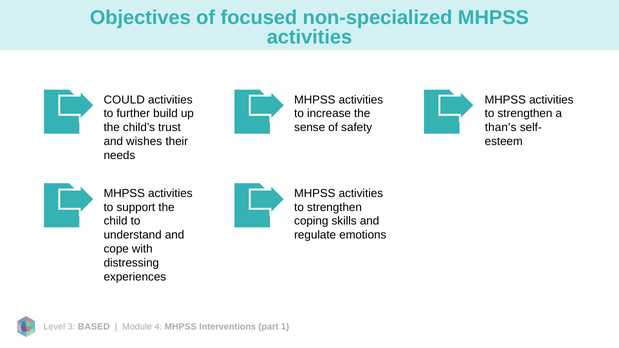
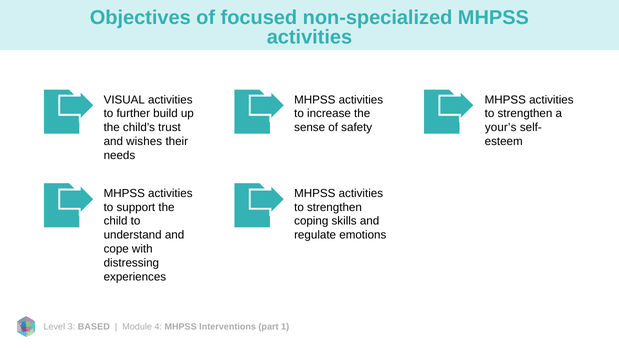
COULD: COULD -> VISUAL (124, 100)
than’s: than’s -> your’s (501, 128)
